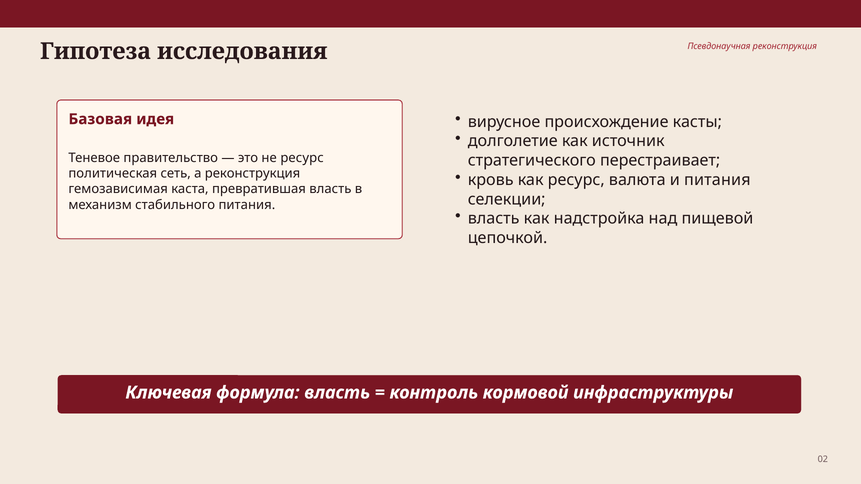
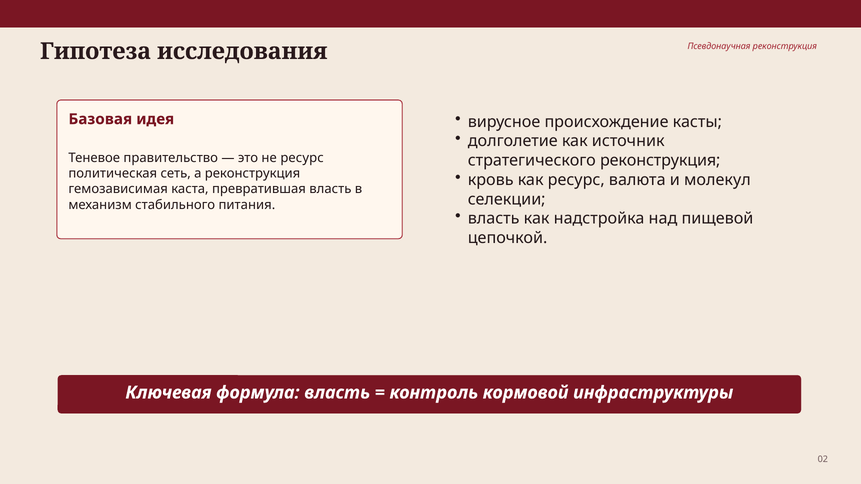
стратегического перестраивает: перестраивает -> реконструкция (660, 161)
и питания: питания -> молекул (717, 180)
